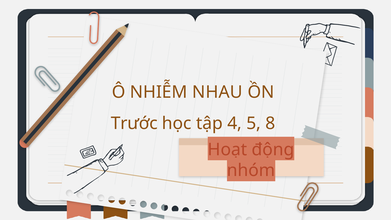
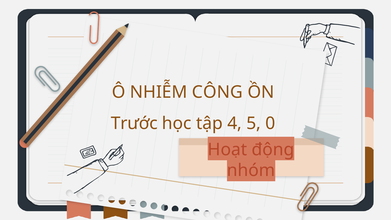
NHAU: NHAU -> CÔNG (217, 92)
8: 8 -> 0 (270, 123)
